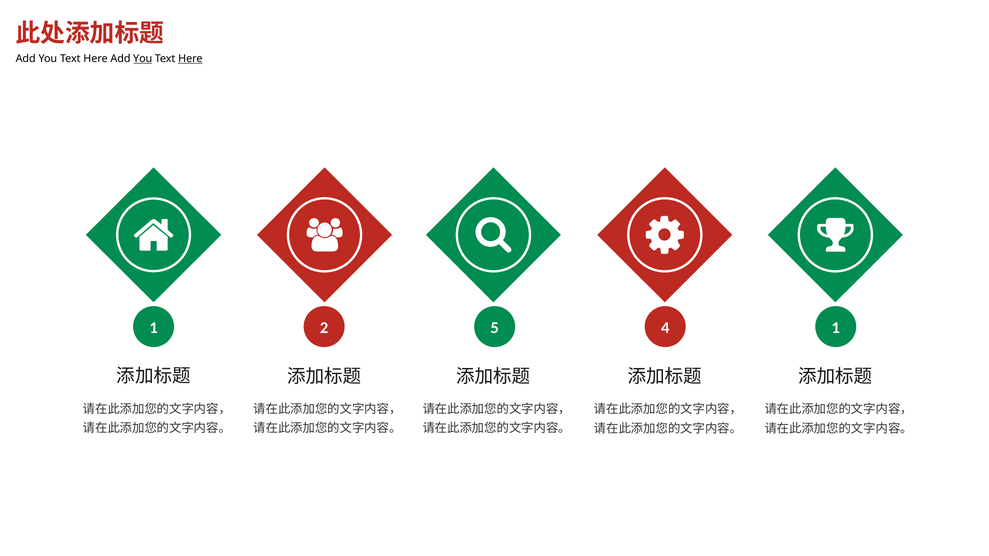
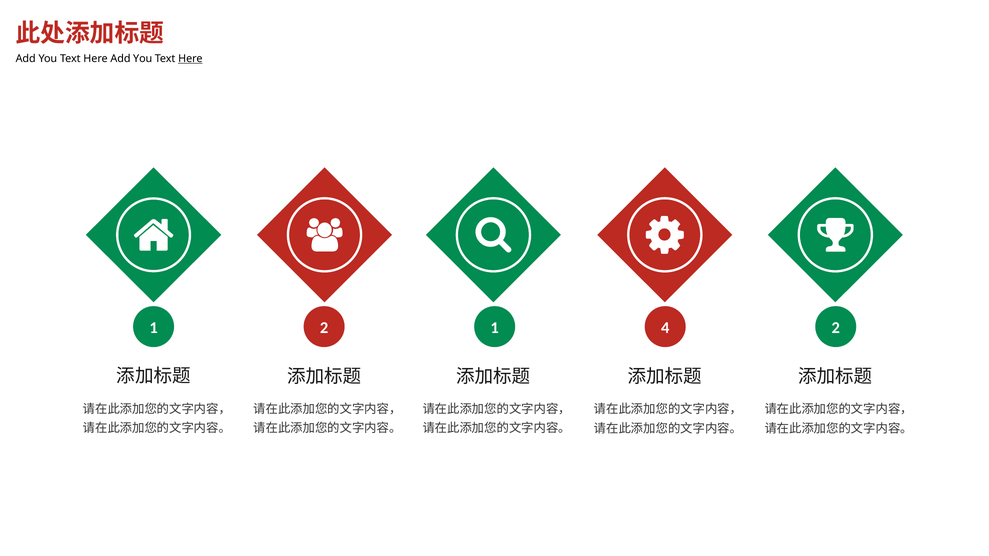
You underline: present -> none (143, 59)
2 5: 5 -> 1 (495, 328)
4 1: 1 -> 2 (836, 328)
